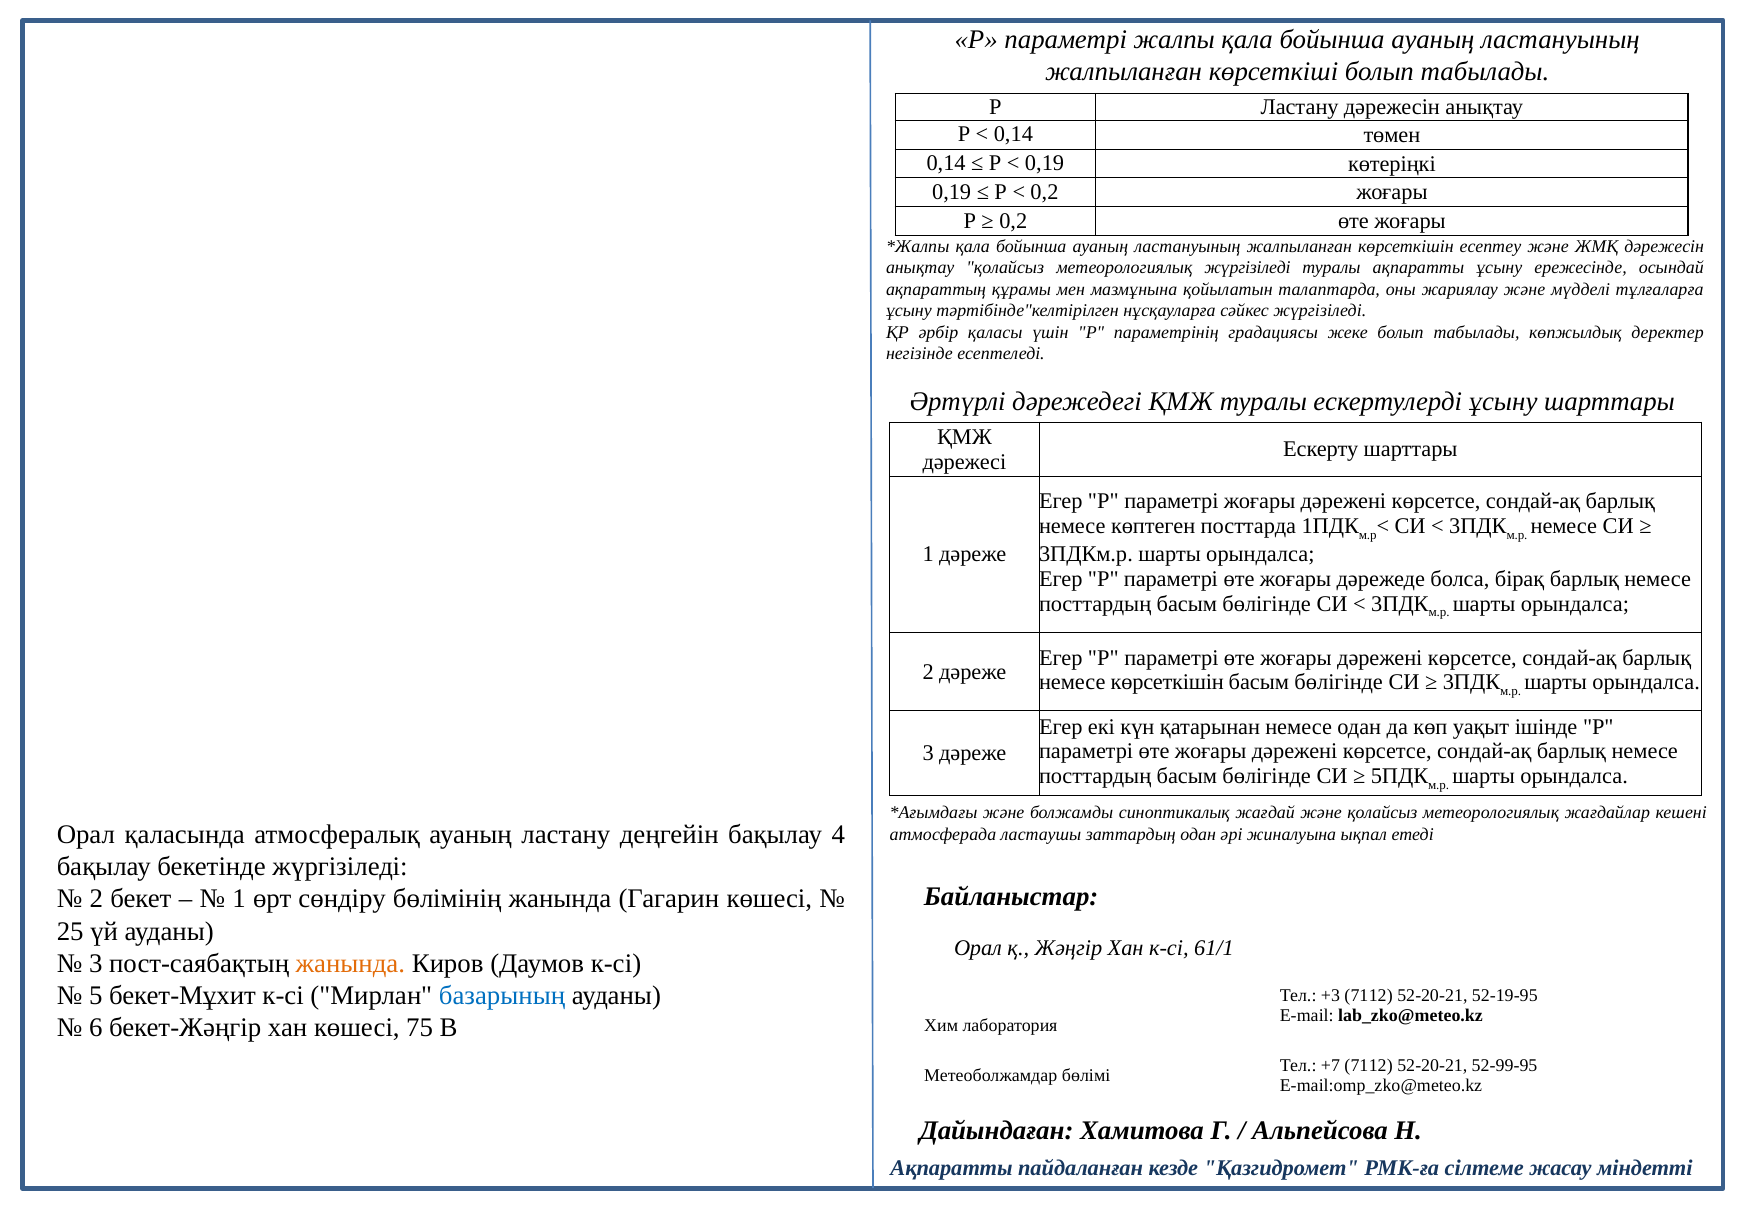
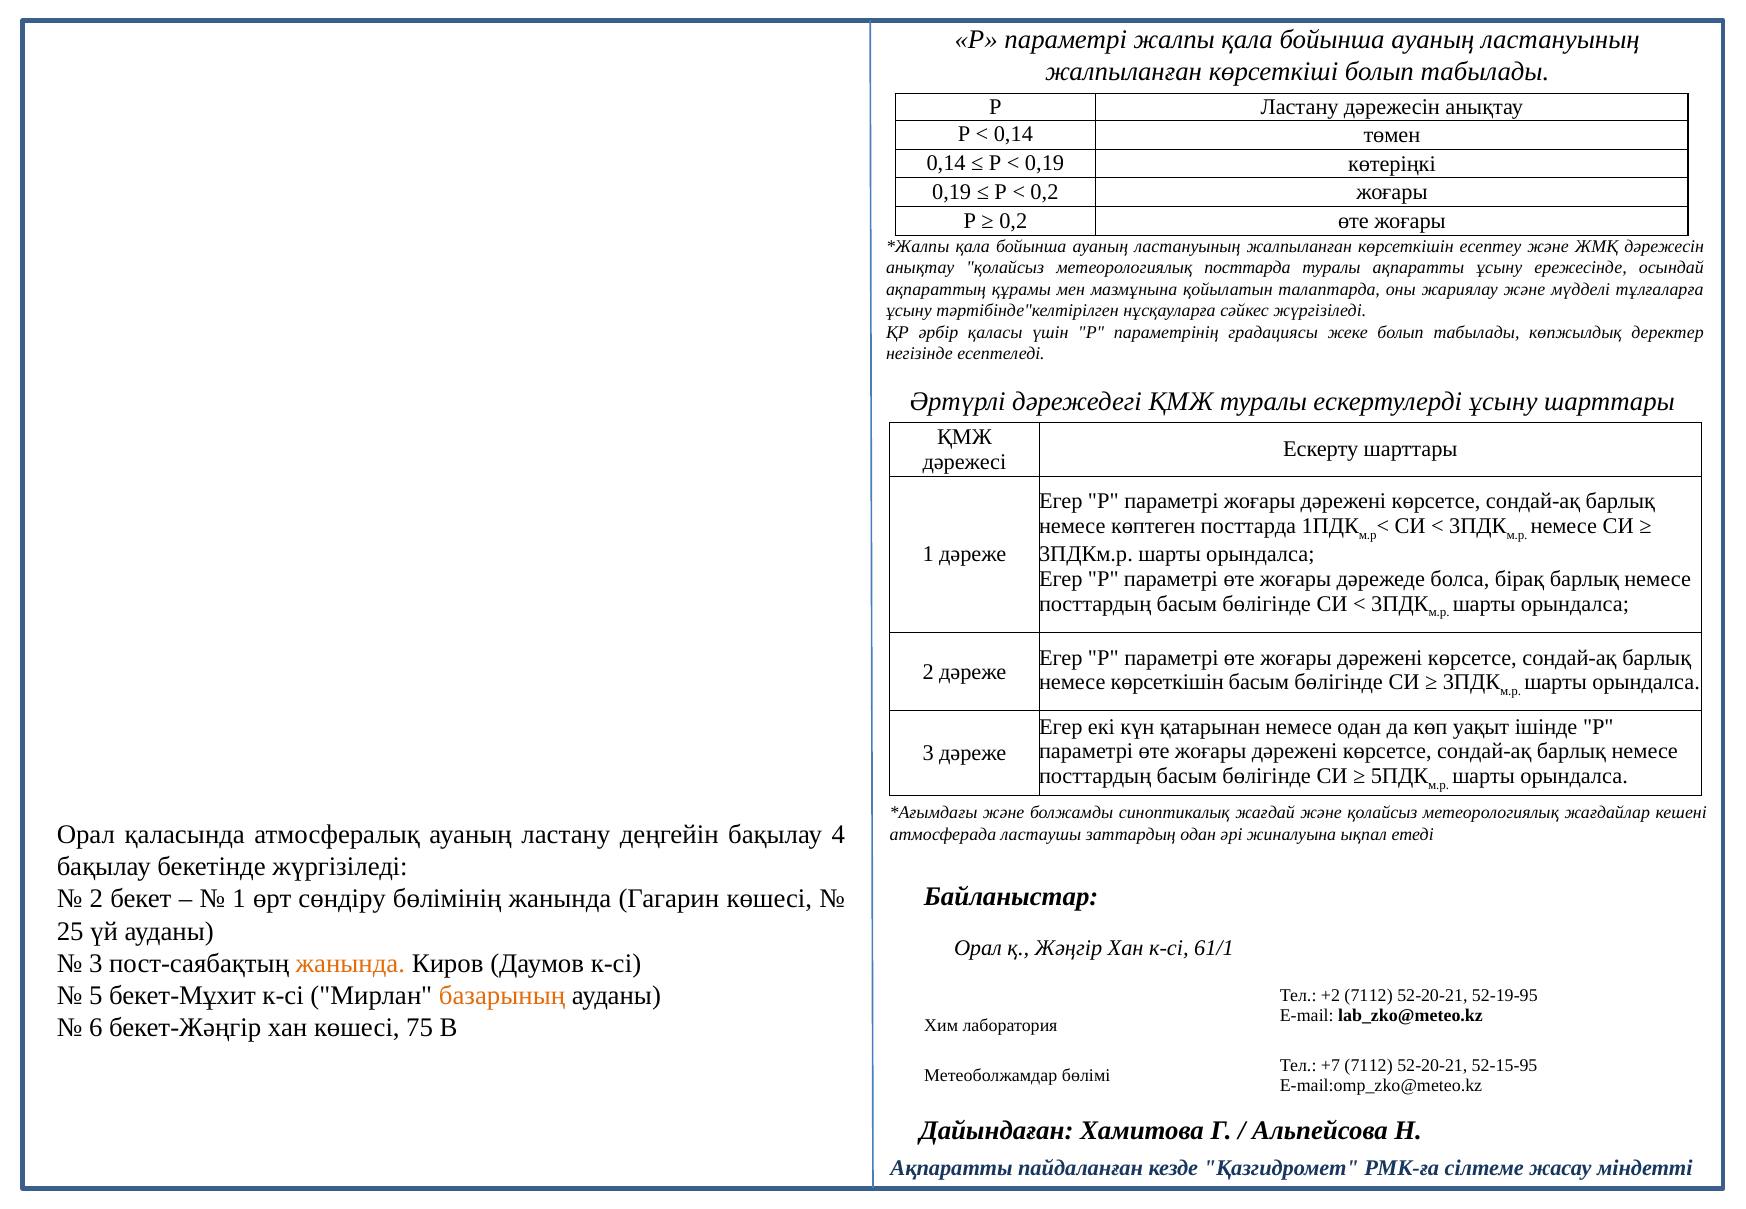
метеорологиялық жүргізіледі: жүргізіледі -> посттарда (1247, 268)
базарының colour: blue -> orange (502, 996)
+3: +3 -> +2 (1330, 996)
52-99-95: 52-99-95 -> 52-15-95 (1505, 1065)
